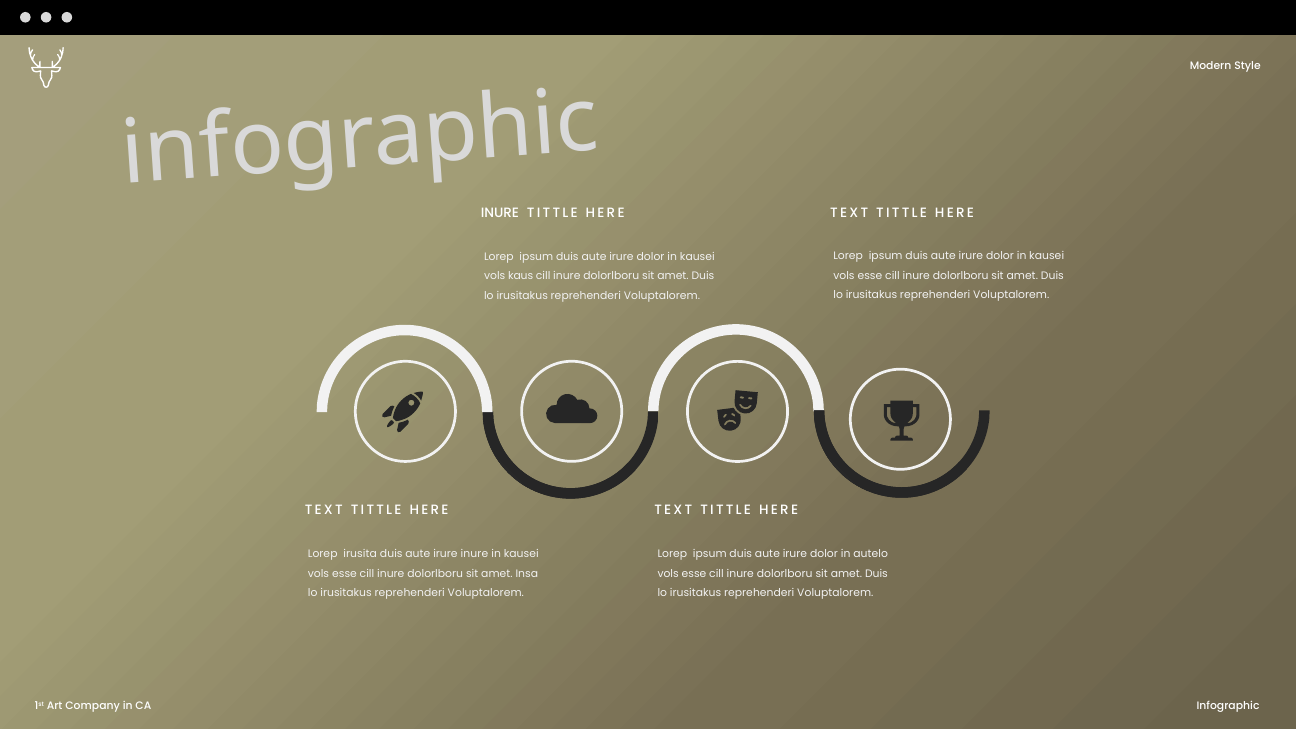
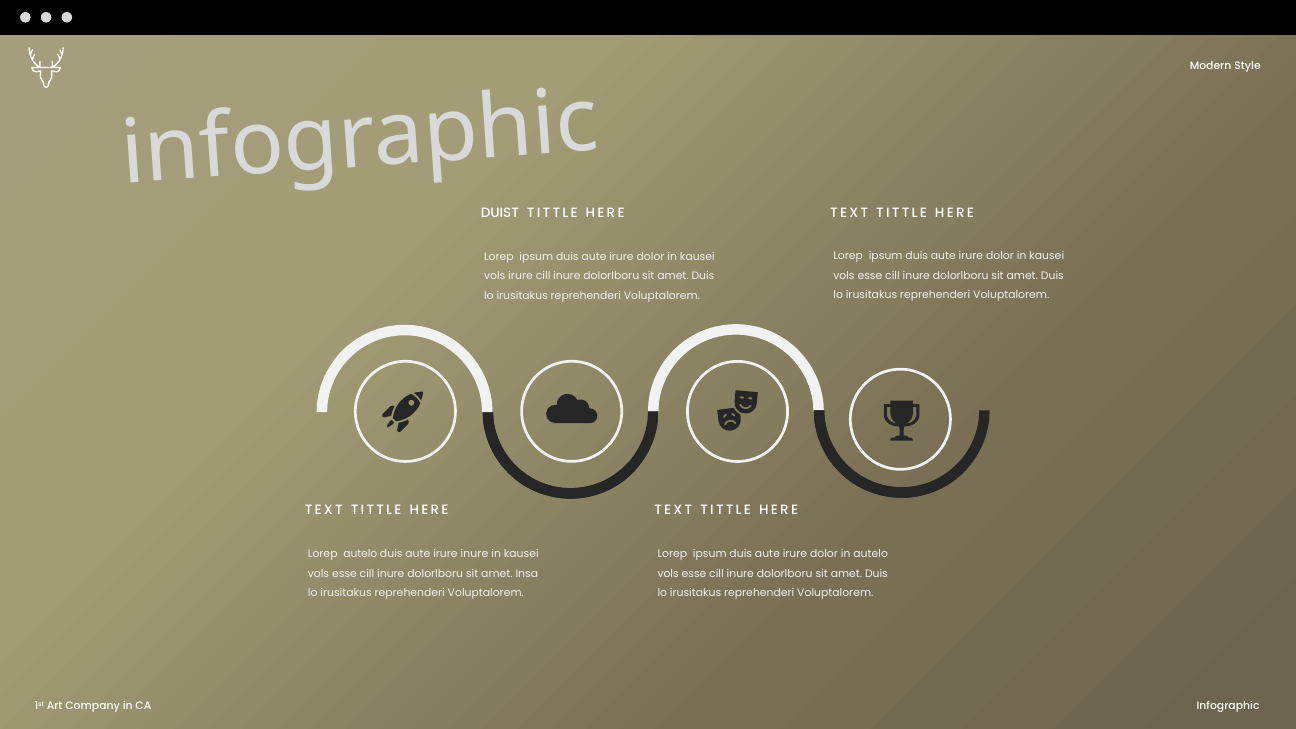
INURE: INURE -> DUIST (500, 213)
vols kaus: kaus -> irure (521, 276)
Lorep irusita: irusita -> autelo (360, 554)
